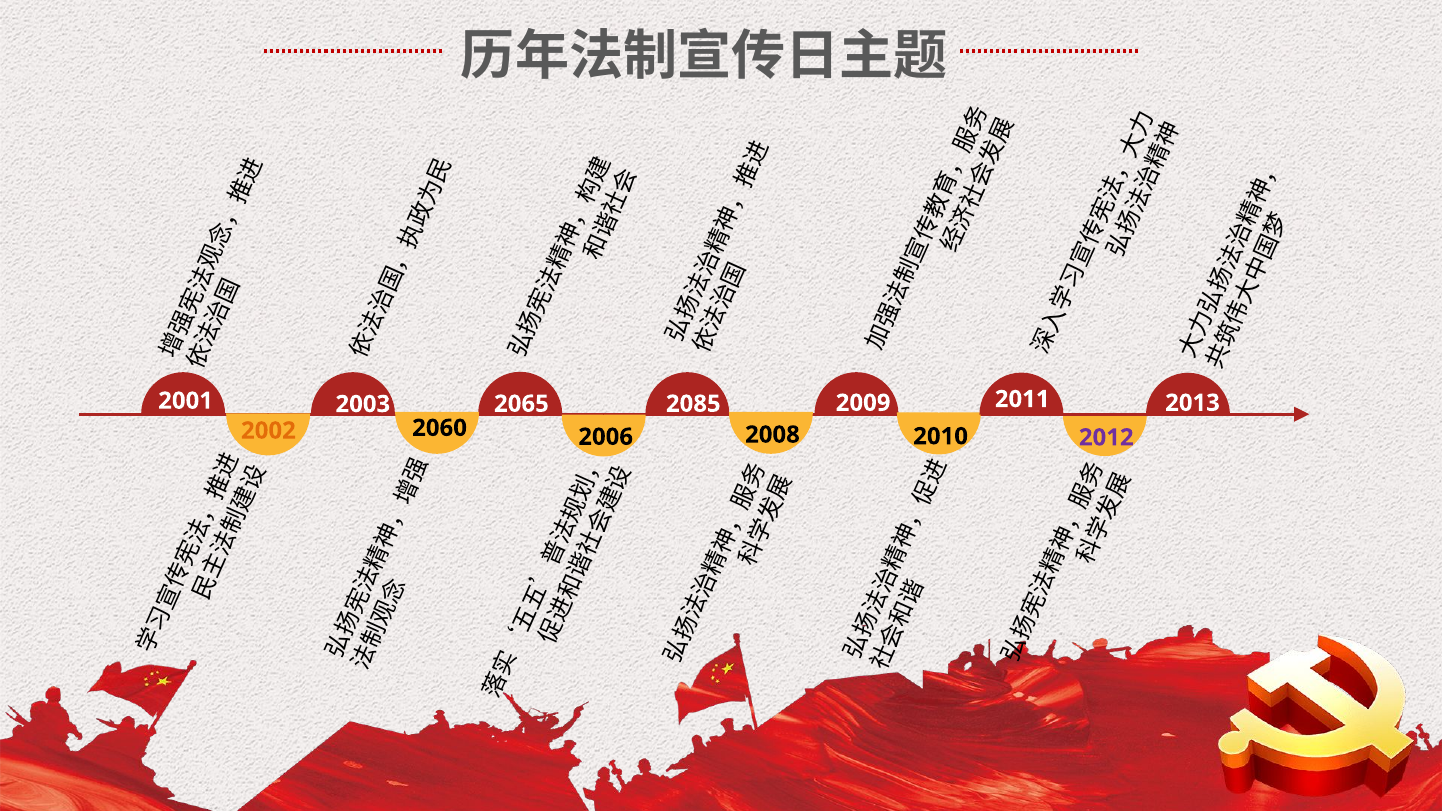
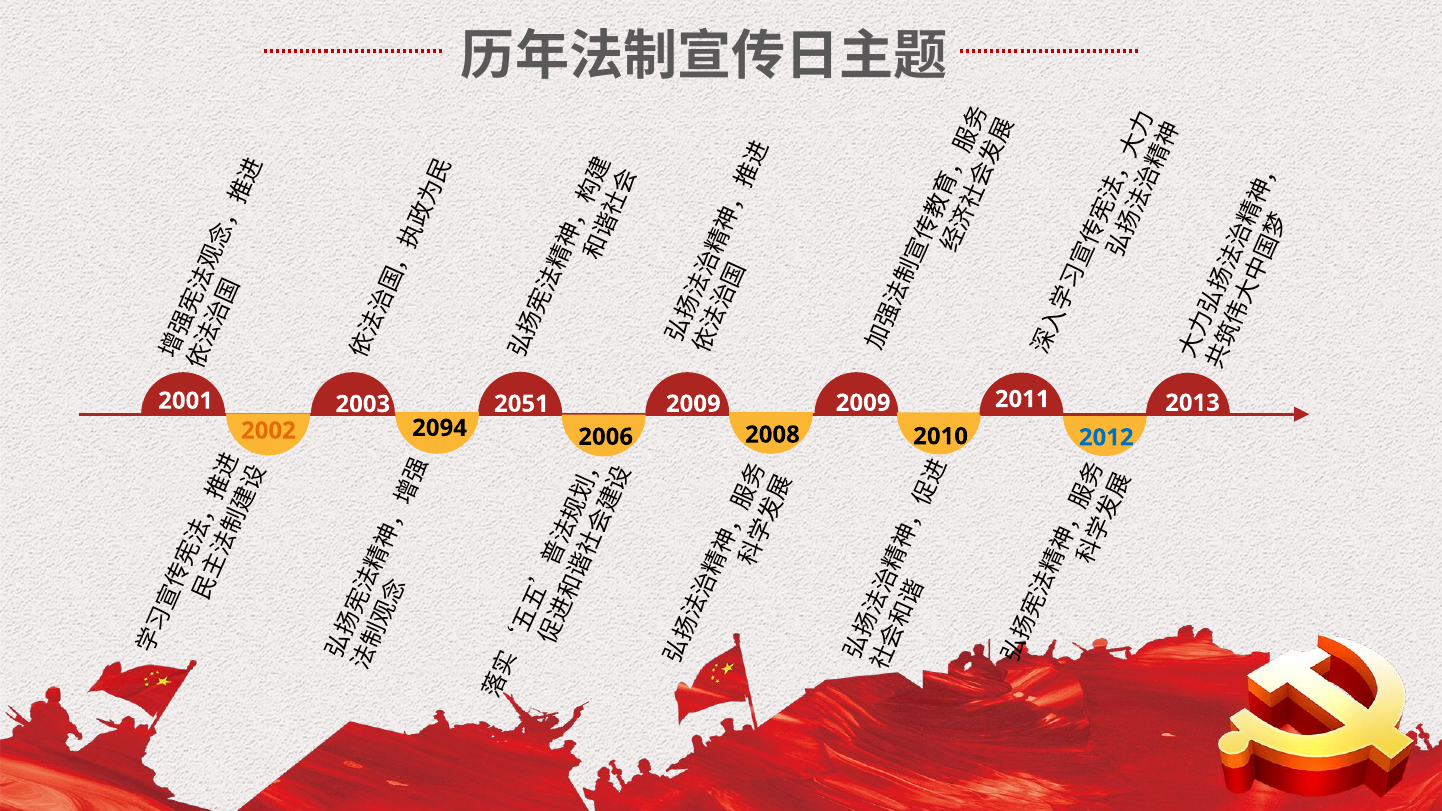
2065: 2065 -> 2051 (521, 404)
2085: 2085 -> 2009 (693, 404)
2060: 2060 -> 2094 (440, 428)
2012 colour: purple -> blue (1106, 438)
